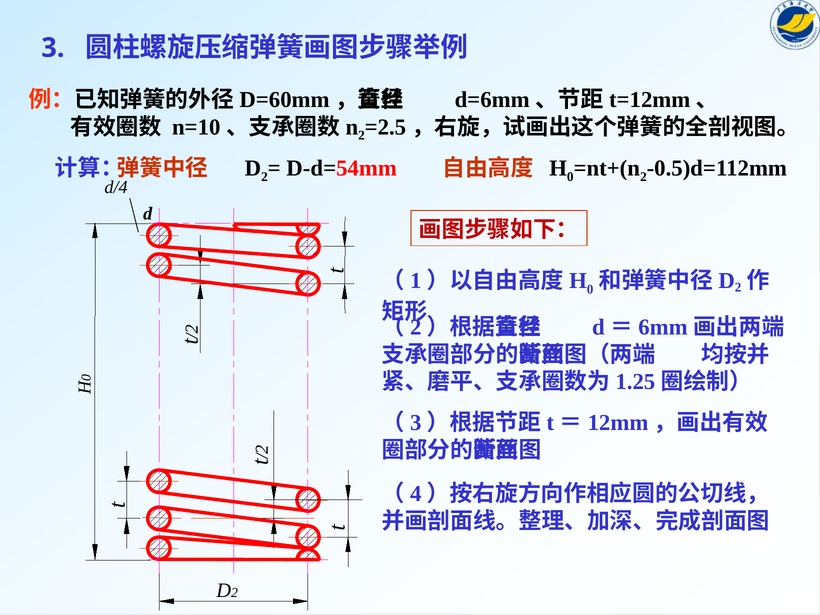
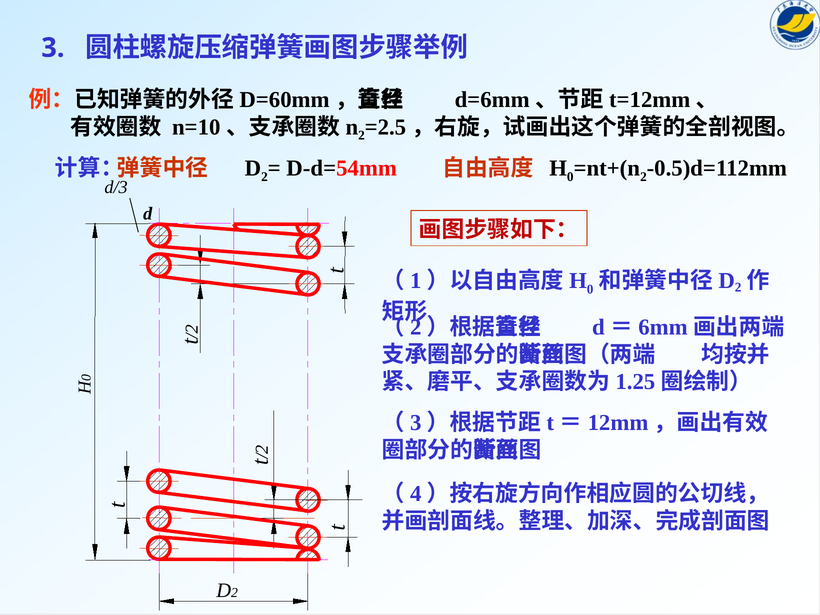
d/4: d/4 -> d/3 (116, 187)
